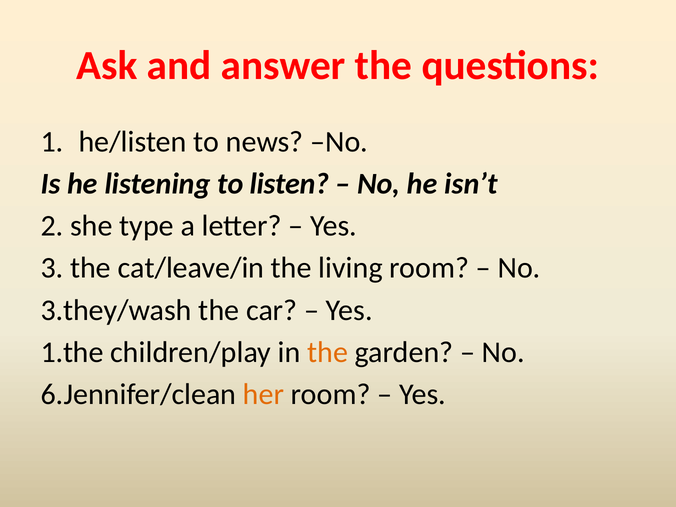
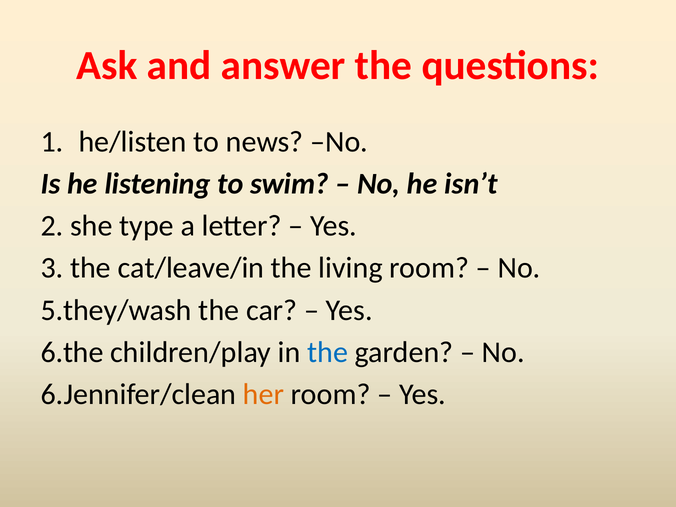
listen: listen -> swim (289, 184)
3.they/wash: 3.they/wash -> 5.they/wash (116, 310)
1.the: 1.the -> 6.the (72, 352)
the colour: orange -> blue (328, 352)
